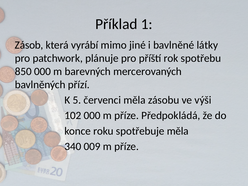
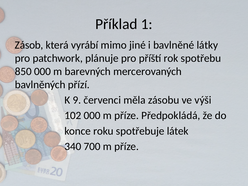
5: 5 -> 9 (77, 100)
spotřebuje měla: měla -> látek (178, 131)
009: 009 -> 700 (92, 146)
